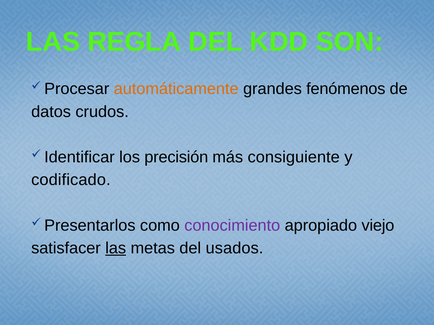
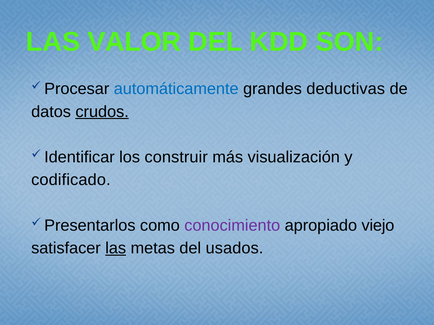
REGLA: REGLA -> VALOR (134, 42)
automáticamente colour: orange -> blue (176, 89)
fenómenos: fenómenos -> deductivas (346, 89)
crudos underline: none -> present (102, 112)
precisión: precisión -> construir (176, 157)
consiguiente: consiguiente -> visualización (294, 157)
